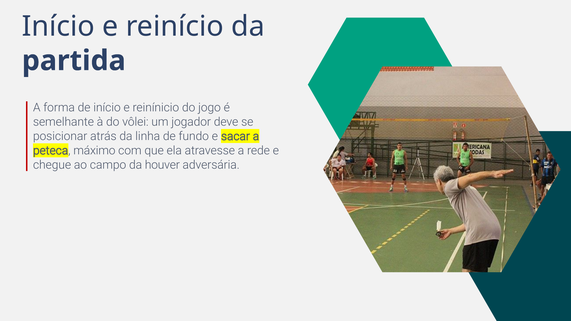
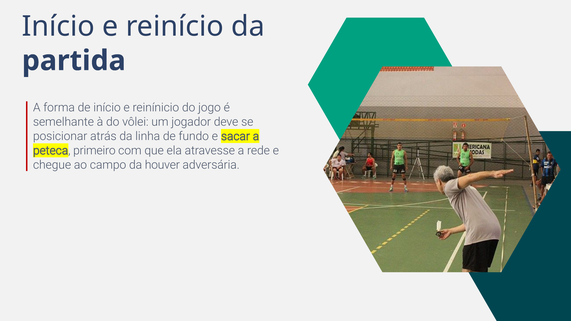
máximo: máximo -> primeiro (94, 151)
